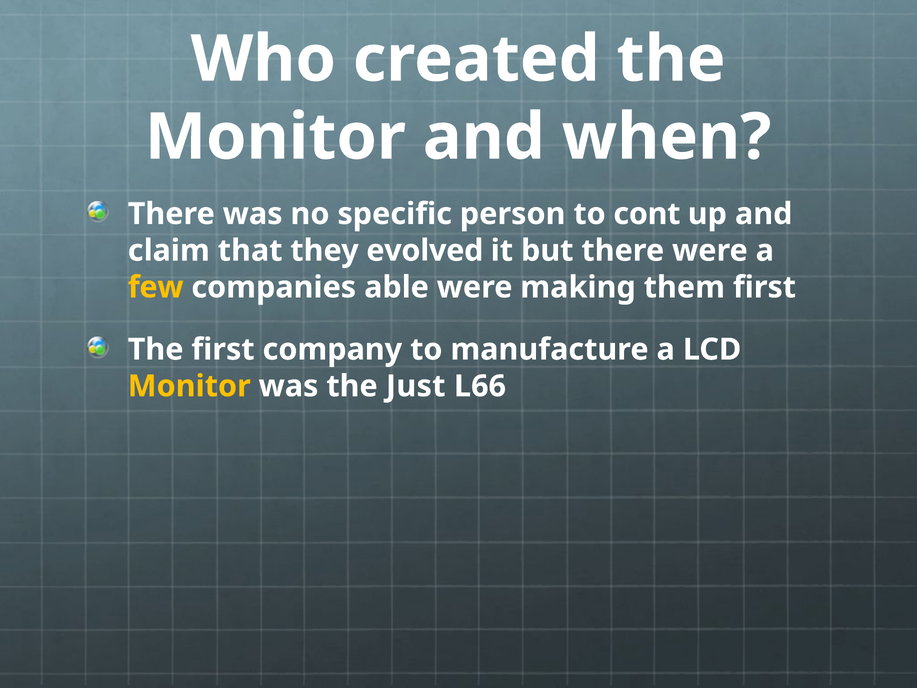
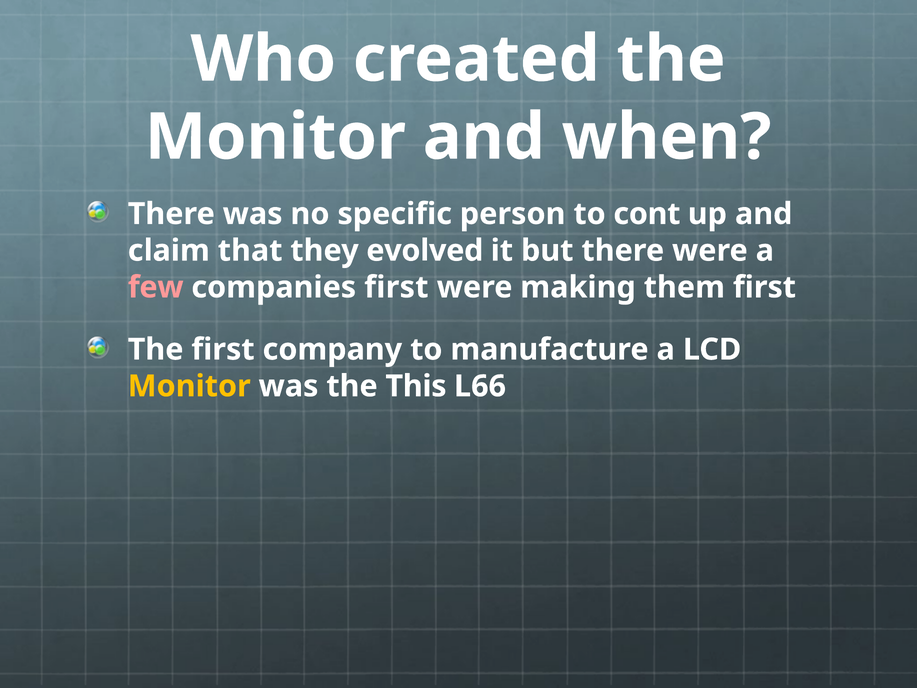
few colour: yellow -> pink (156, 287)
companies able: able -> first (396, 287)
Just: Just -> This (416, 386)
